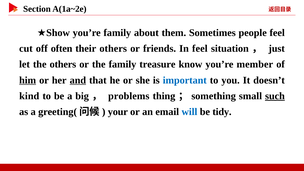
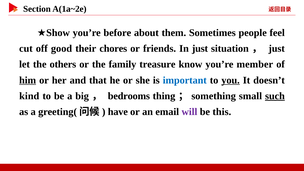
you’re family: family -> before (117, 33)
often: often -> good (62, 49)
their others: others -> chores (113, 49)
In feel: feel -> just (200, 49)
and underline: present -> none (78, 80)
you underline: none -> present (231, 80)
problems: problems -> bedrooms (129, 96)
your: your -> have (118, 112)
will colour: blue -> purple (189, 112)
tidy: tidy -> this (222, 112)
